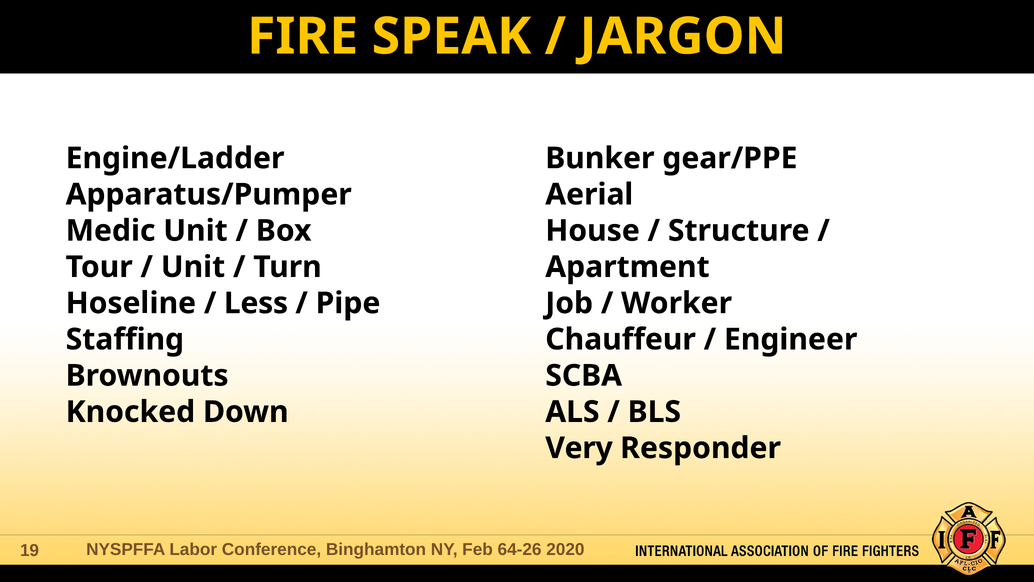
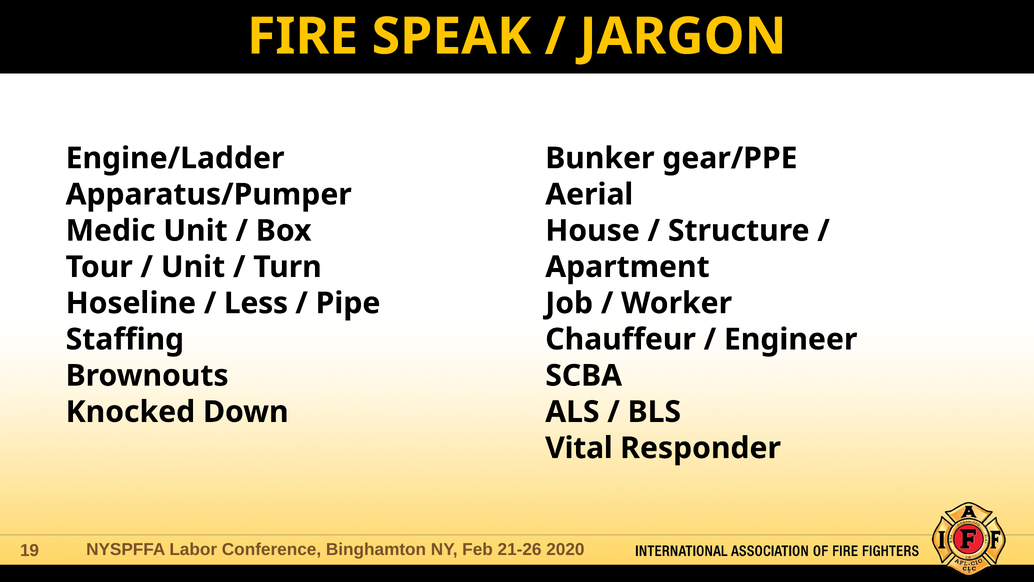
Very: Very -> Vital (579, 448)
64-26: 64-26 -> 21-26 (520, 549)
